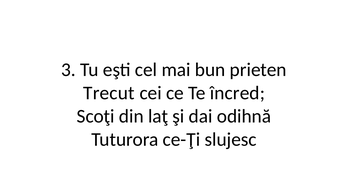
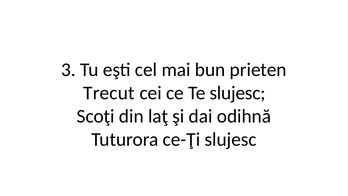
Te încred: încred -> slujesc (238, 93)
